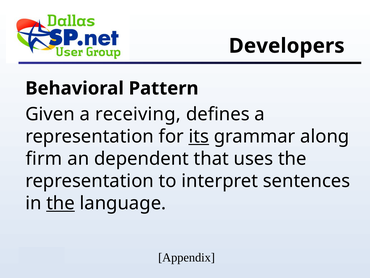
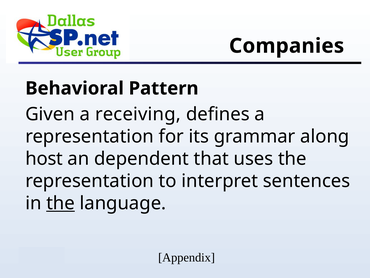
Developers: Developers -> Companies (287, 46)
its underline: present -> none (199, 136)
firm: firm -> host (44, 159)
